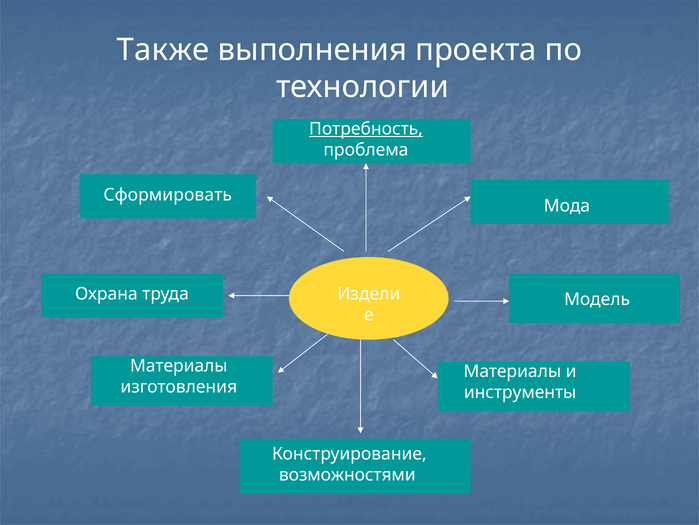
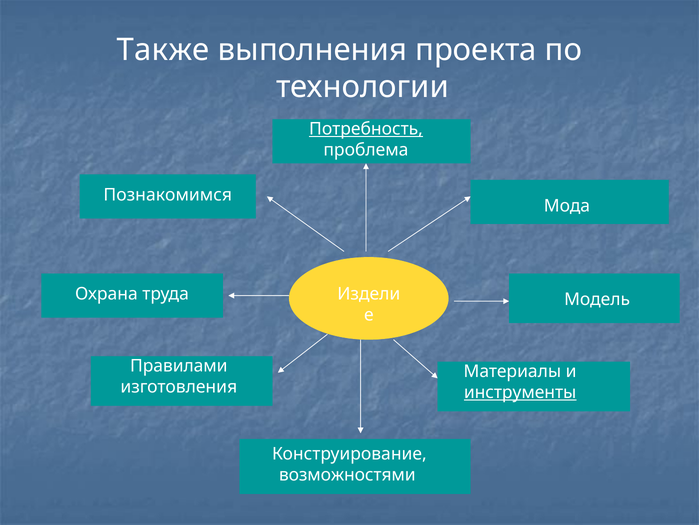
Сформировать: Сформировать -> Познакомимся (168, 195)
Материалы: Материалы -> Правилами (179, 365)
инструменты underline: none -> present (520, 392)
